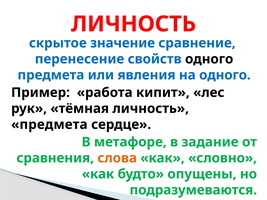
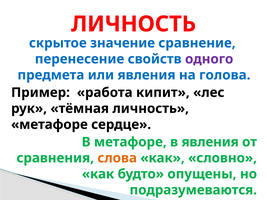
одного colour: black -> purple (209, 59)
на одного: одного -> голова (225, 75)
предмета: предмета -> метафоре (49, 125)
в задание: задание -> явления (210, 142)
